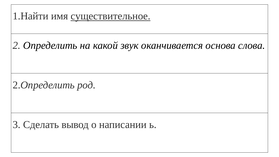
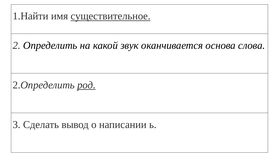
род underline: none -> present (86, 85)
